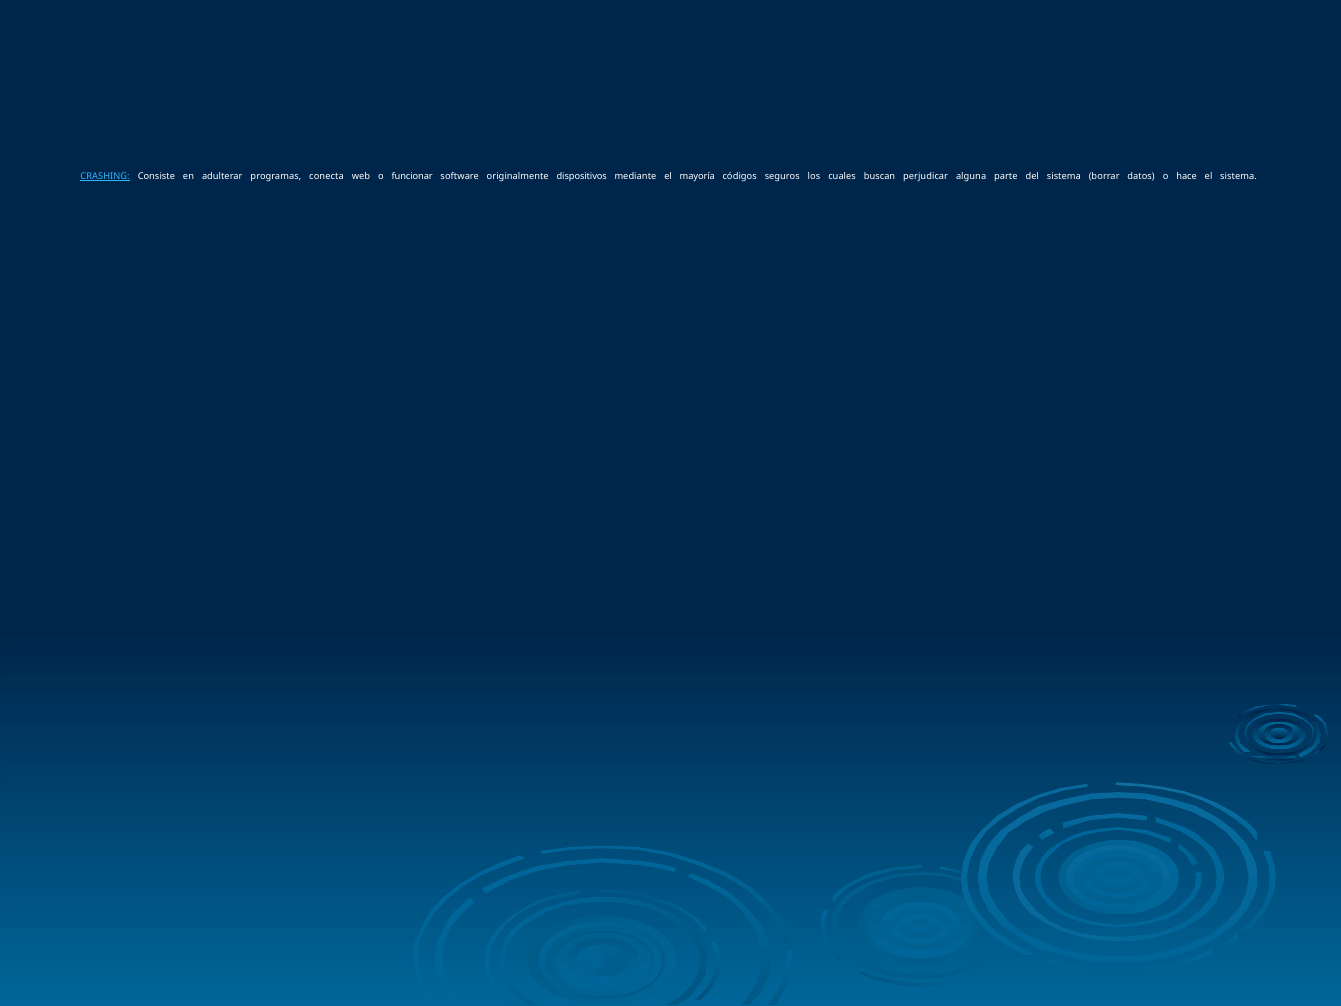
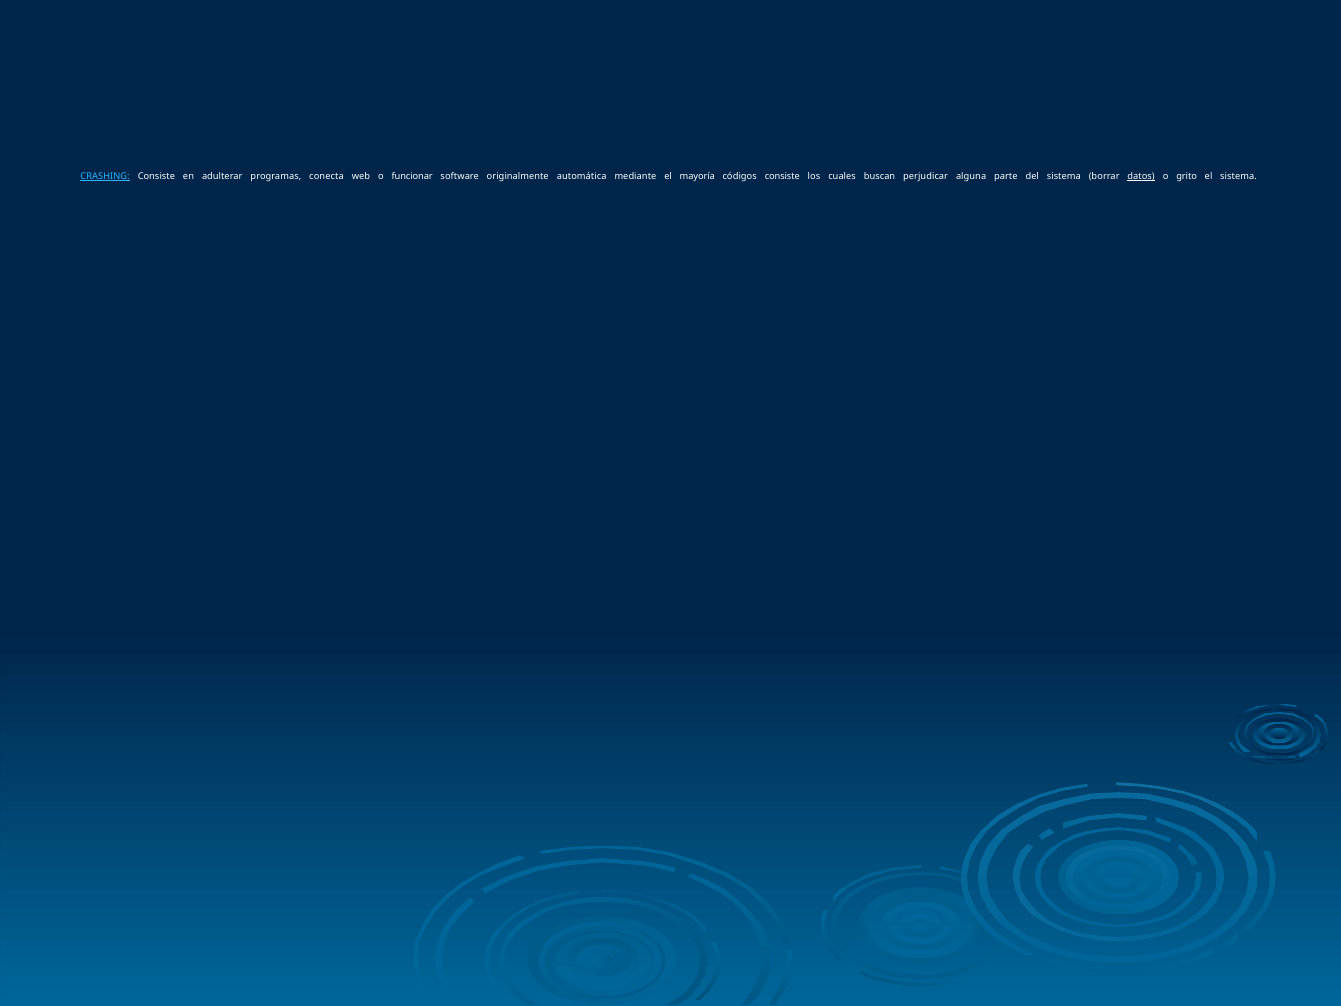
dispositivos: dispositivos -> automática (582, 176)
códigos seguros: seguros -> consiste (782, 176)
datos underline: none -> present (1141, 176)
hace: hace -> grito (1187, 176)
